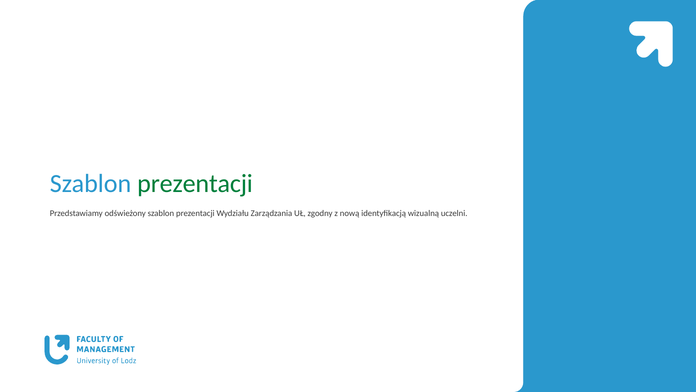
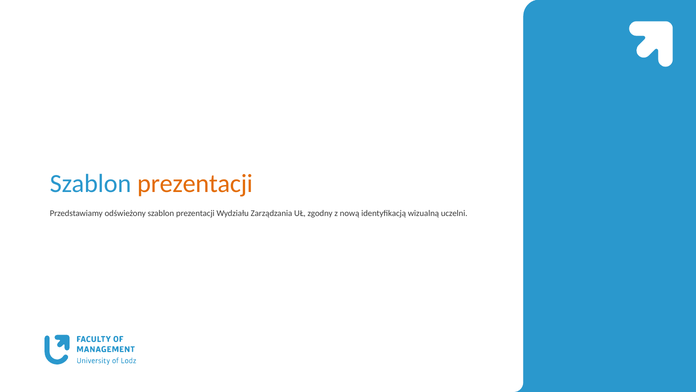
prezentacji colour: green -> orange (195, 183)
